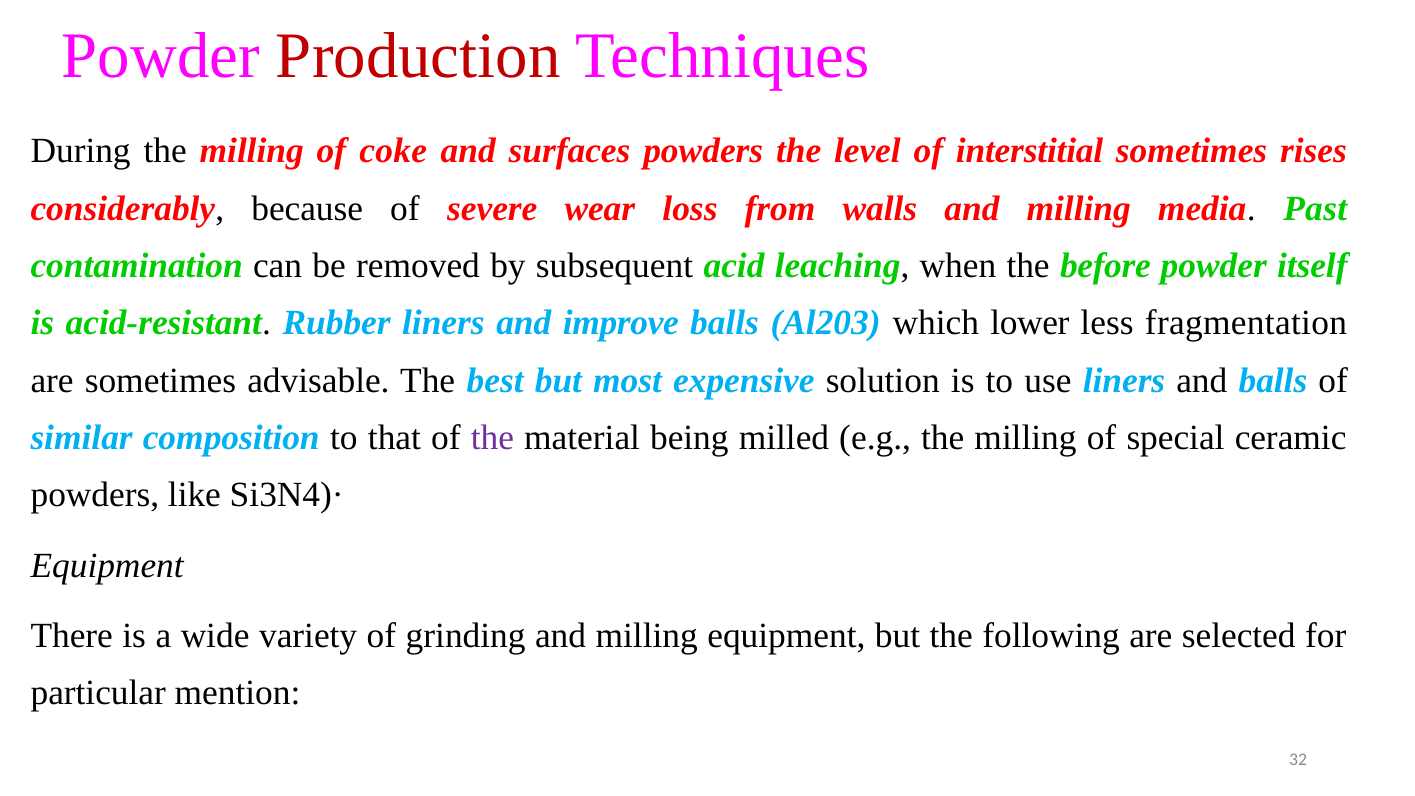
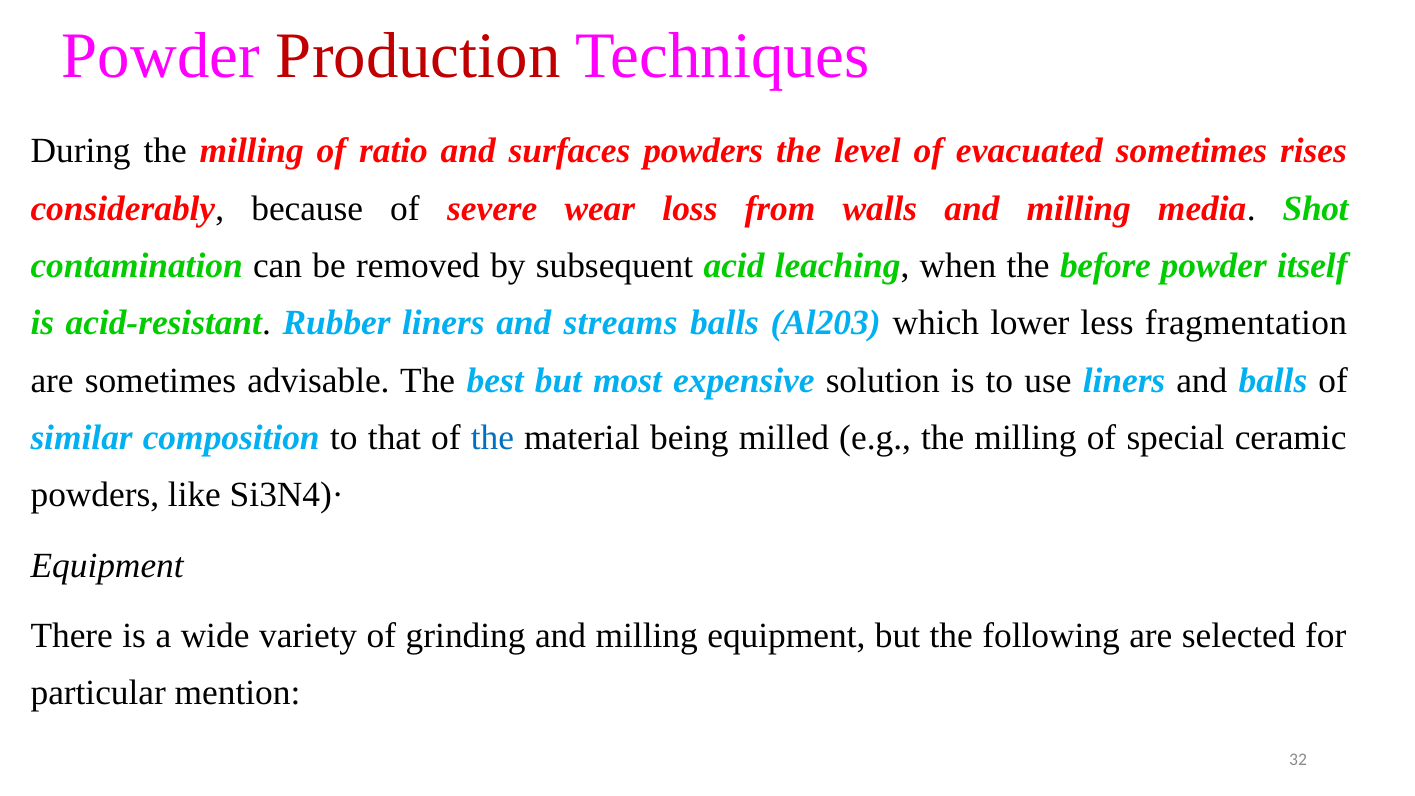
coke: coke -> ratio (393, 151)
interstitial: interstitial -> evacuated (1029, 151)
Past: Past -> Shot (1316, 209)
improve: improve -> streams (621, 323)
the colour: purple -> blue (492, 438)
